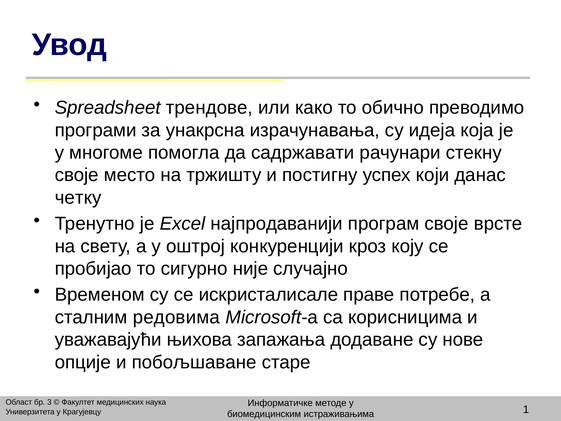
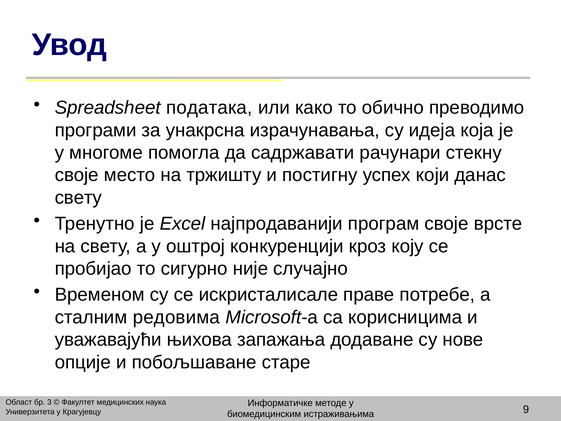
трендове: трендове -> података (209, 108)
четку: четку -> свету (78, 197)
1: 1 -> 9 (526, 409)
